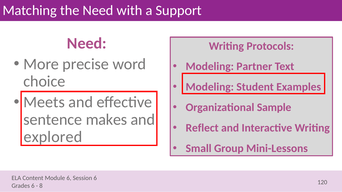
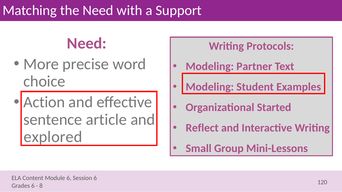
Meets: Meets -> Action (44, 102)
Sample: Sample -> Started (274, 108)
makes: makes -> article (106, 120)
